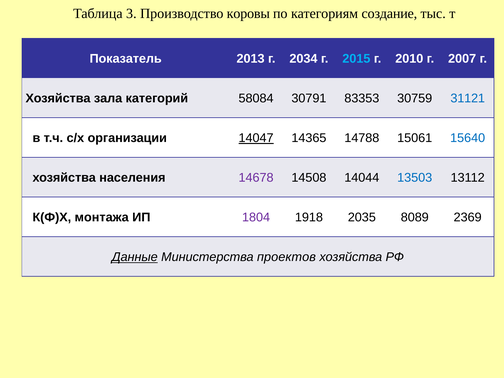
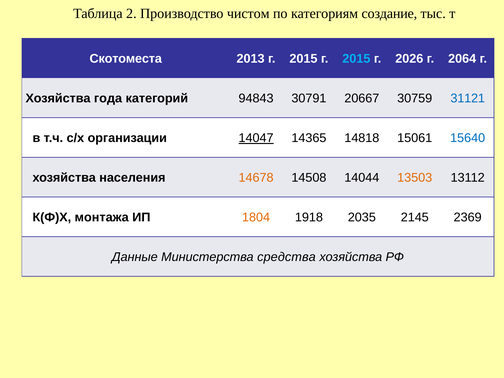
3: 3 -> 2 (131, 14)
коровы: коровы -> чистом (248, 14)
Показатель: Показатель -> Скотоместа (126, 59)
2013 г 2034: 2034 -> 2015 (303, 59)
2010: 2010 -> 2026 (409, 59)
2007: 2007 -> 2064 (462, 59)
зала: зала -> года (108, 98)
58084: 58084 -> 94843 (256, 98)
83353: 83353 -> 20667 (362, 98)
14788: 14788 -> 14818 (362, 138)
14678 colour: purple -> orange (256, 178)
13503 colour: blue -> orange (415, 178)
1804 colour: purple -> orange (256, 217)
8089: 8089 -> 2145 (415, 217)
Данные underline: present -> none (135, 257)
проектов: проектов -> средства (286, 257)
